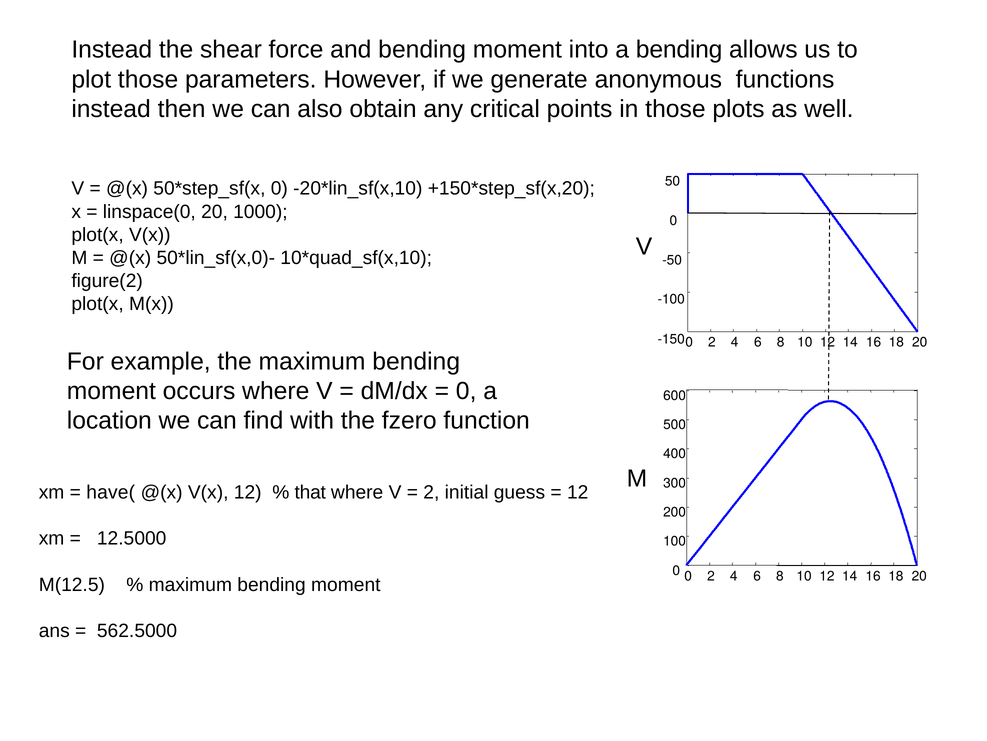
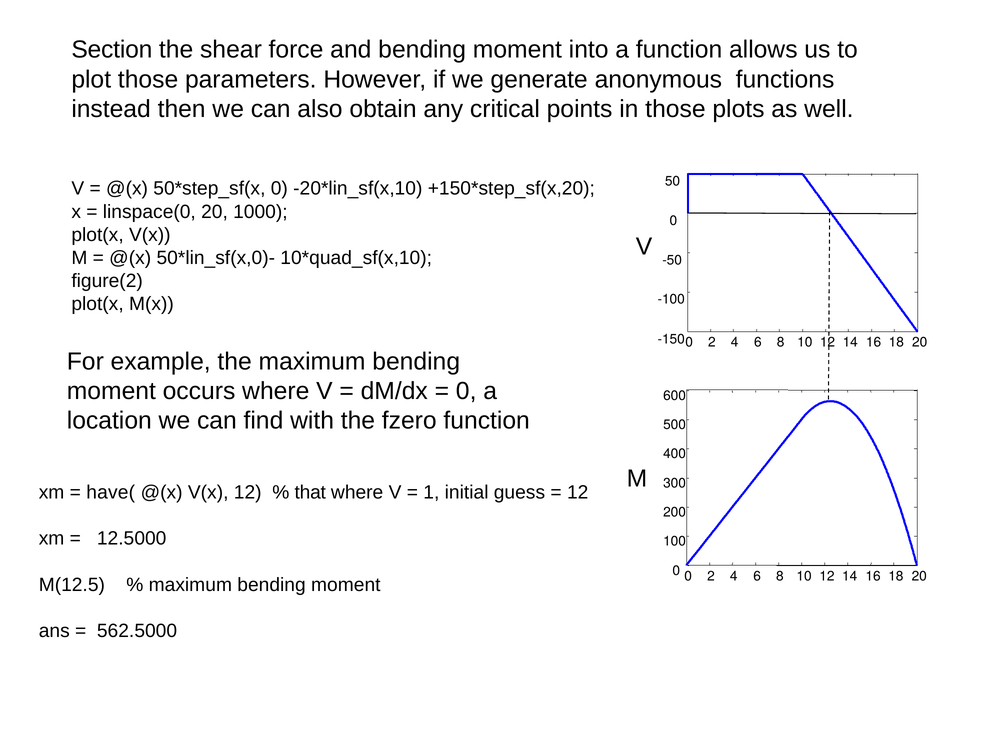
Instead: Instead -> Section (112, 50)
a bending: bending -> function (679, 50)
2: 2 -> 1 (431, 492)
